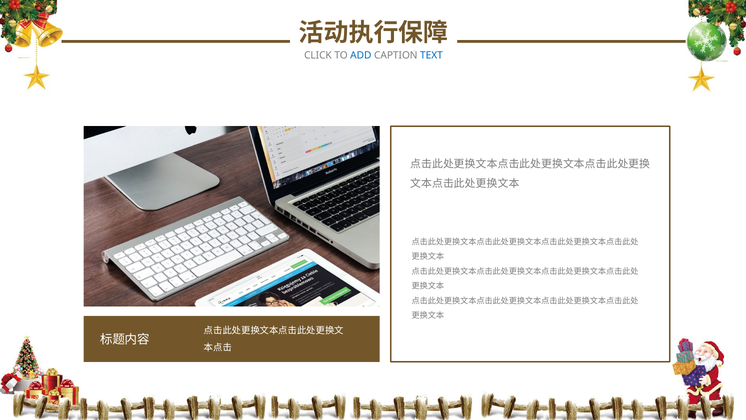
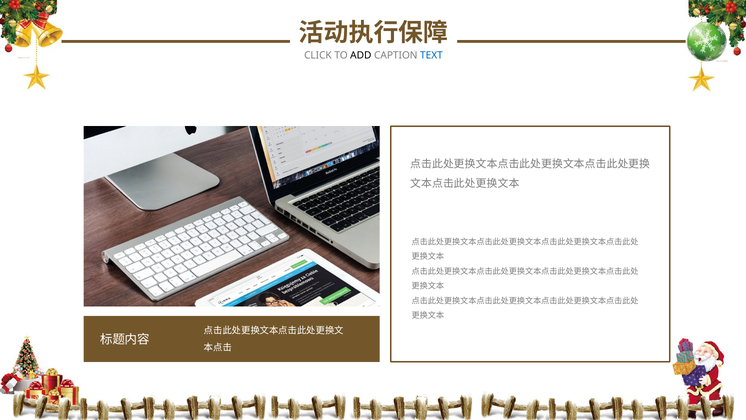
ADD colour: blue -> black (361, 55)
